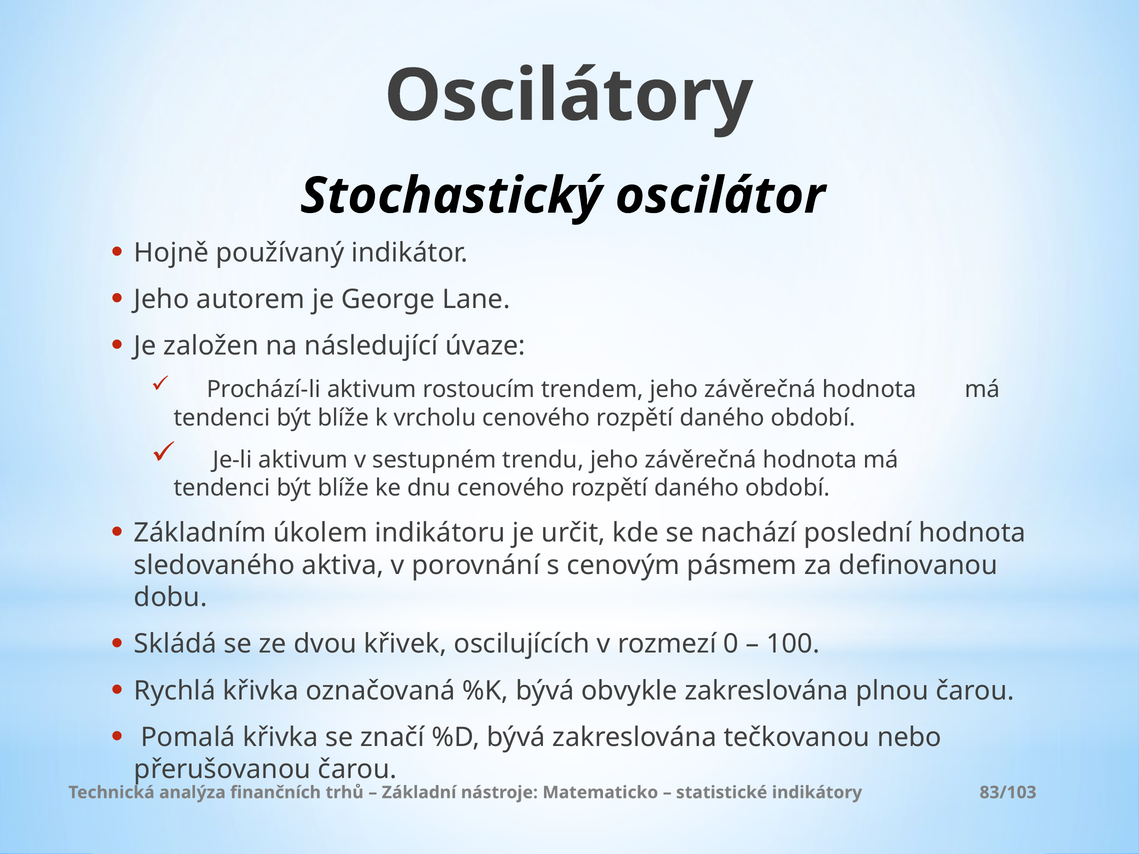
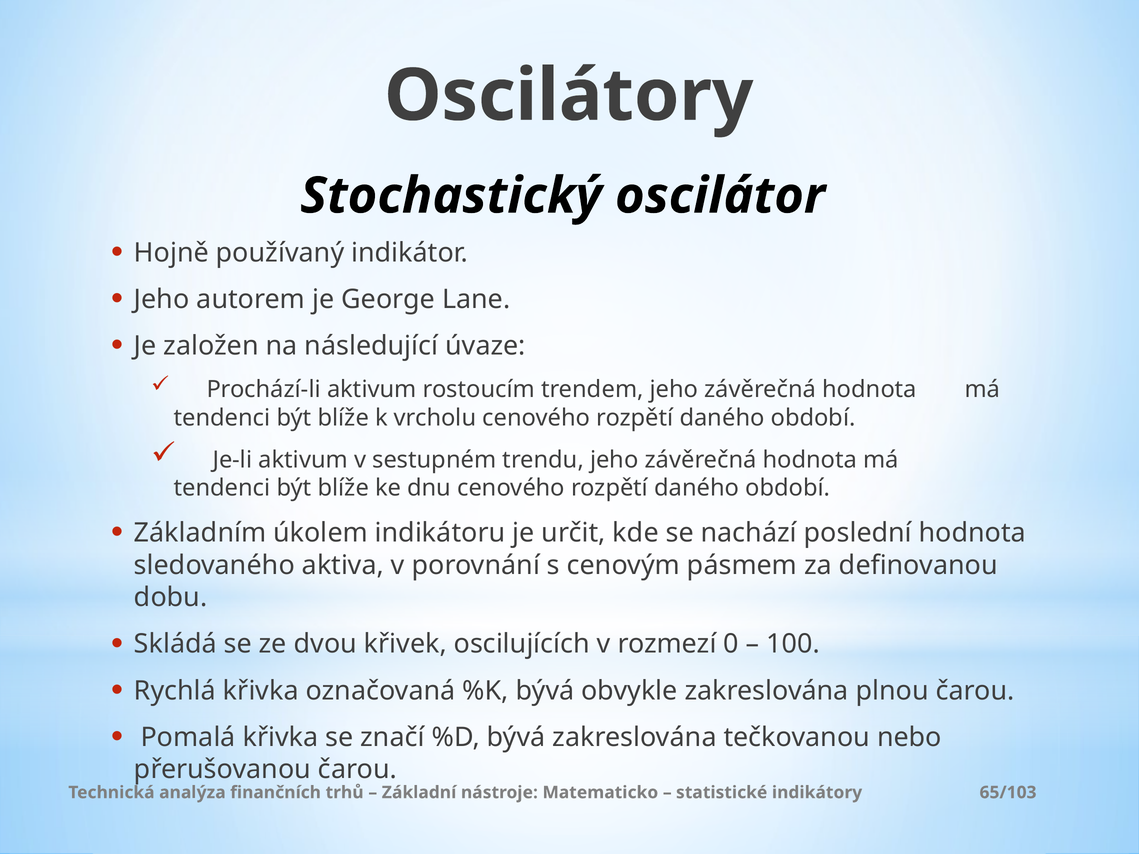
83/103: 83/103 -> 65/103 (1008, 793)
